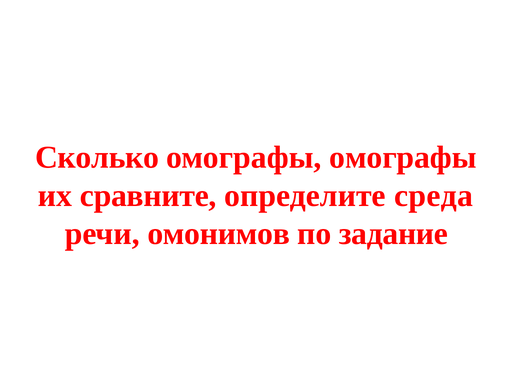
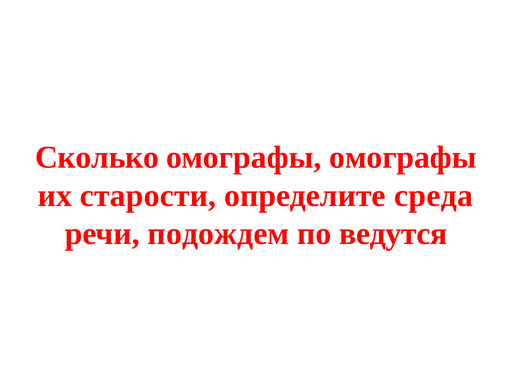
сравните: сравните -> старости (148, 196)
омонимов: омонимов -> подождем (218, 234)
задание: задание -> ведутся (393, 234)
